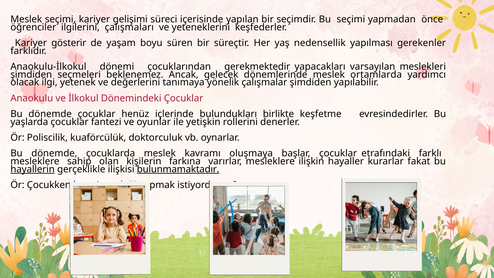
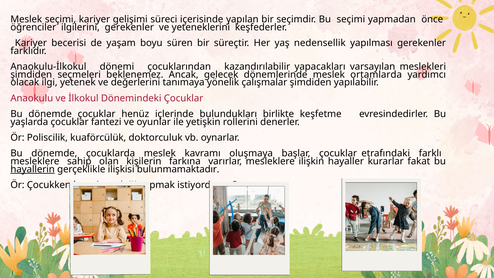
ilgilerini çalışmaları: çalışmaları -> gerekenler (129, 27)
gösterir: gösterir -> becerisi (69, 43)
gerekmektedir: gerekmektedir -> kazandırılabilir (257, 67)
bulunmamaktadır underline: present -> none (178, 169)
